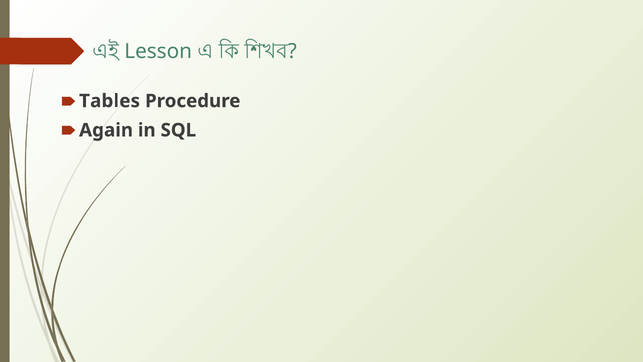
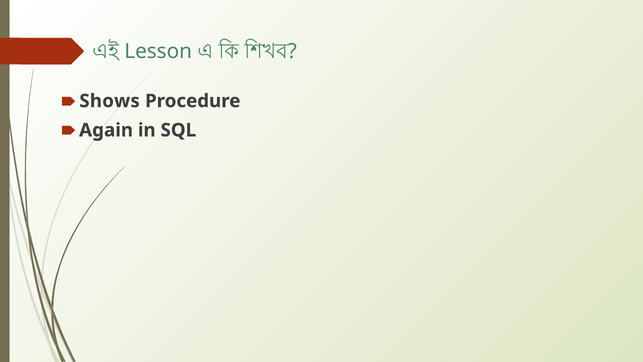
Tables: Tables -> Shows (110, 101)
